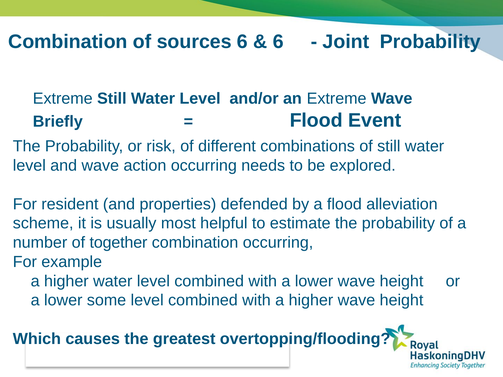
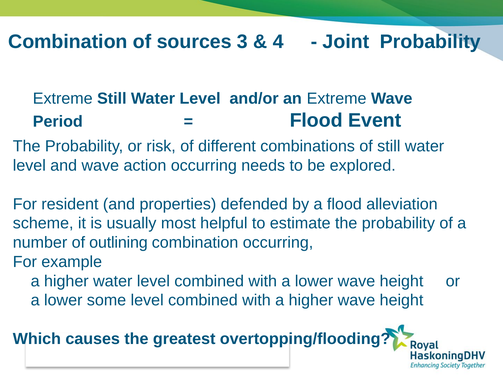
sources 6: 6 -> 3 (242, 42)
6: 6 -> 4 (278, 42)
Briefly: Briefly -> Period (58, 121)
together: together -> outlining (118, 243)
